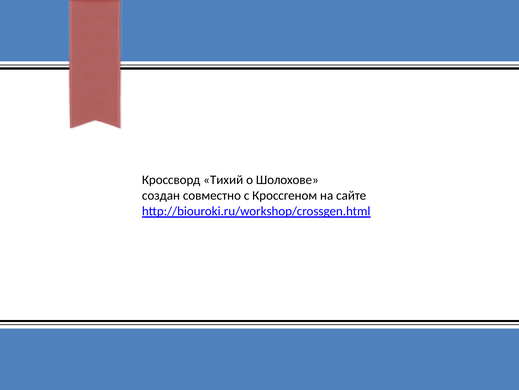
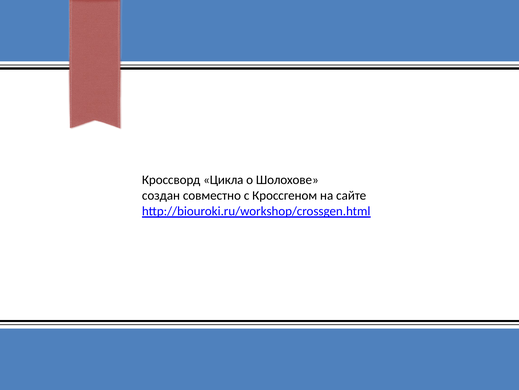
Тихий: Тихий -> Цикла (223, 180)
